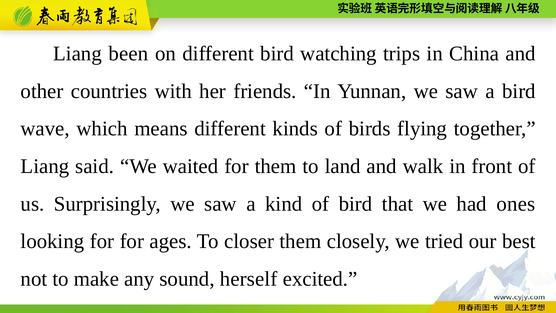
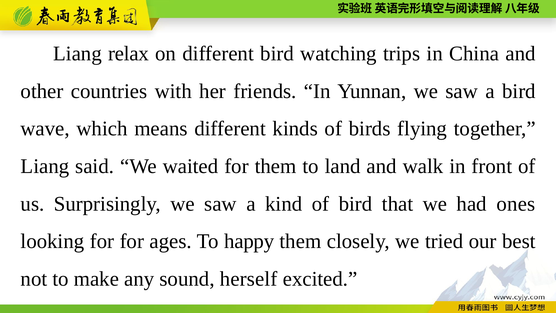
been: been -> relax (129, 54)
closer: closer -> happy (249, 241)
